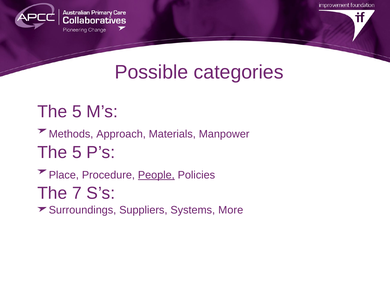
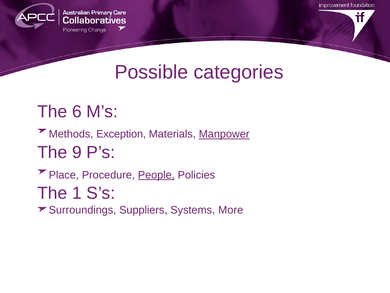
5: 5 -> 6 (77, 111)
Approach: Approach -> Exception (121, 134)
Manpower underline: none -> present (224, 134)
5: 5 -> 9 (77, 152)
7: 7 -> 1 (77, 193)
